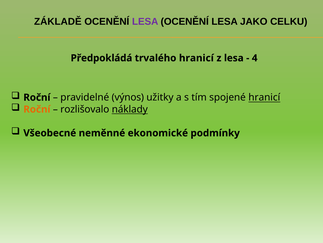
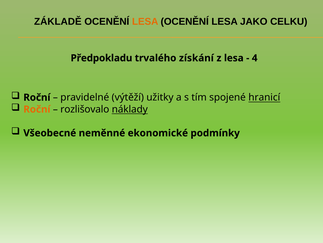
LESA colour: purple -> orange (145, 22)
Předpokládá: Předpokládá -> Předpokladu (101, 58)
trvalého hranicí: hranicí -> získání (196, 58)
výnos: výnos -> výtěží (128, 97)
